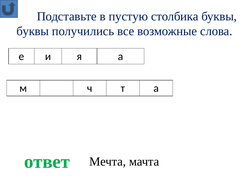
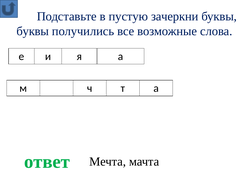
столбика: столбика -> зачеркни (175, 16)
